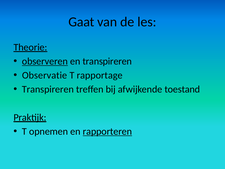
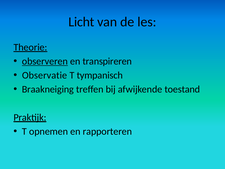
Gaat: Gaat -> Licht (81, 22)
rapportage: rapportage -> tympanisch (100, 75)
Transpireren: Transpireren -> Braakneiging (48, 89)
rapporteren underline: present -> none (107, 131)
